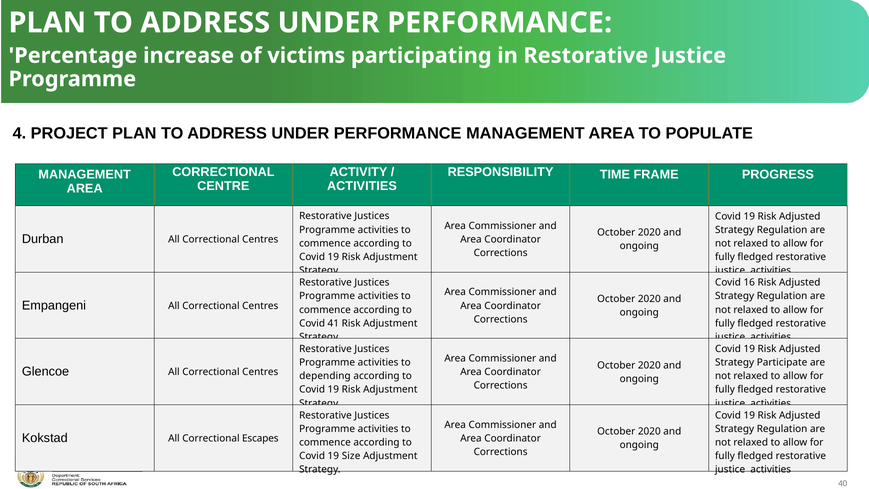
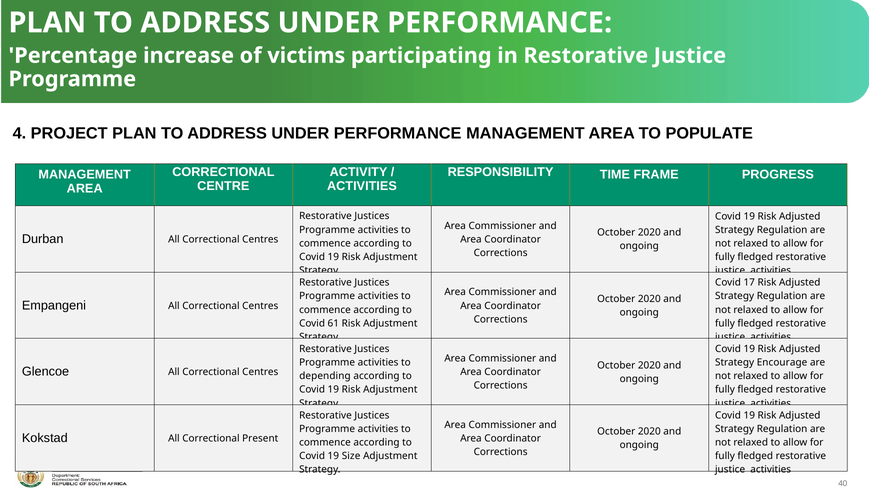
16: 16 -> 17 (749, 282)
41: 41 -> 61 (333, 323)
Participate: Participate -> Encourage (782, 362)
Escapes: Escapes -> Present (260, 438)
